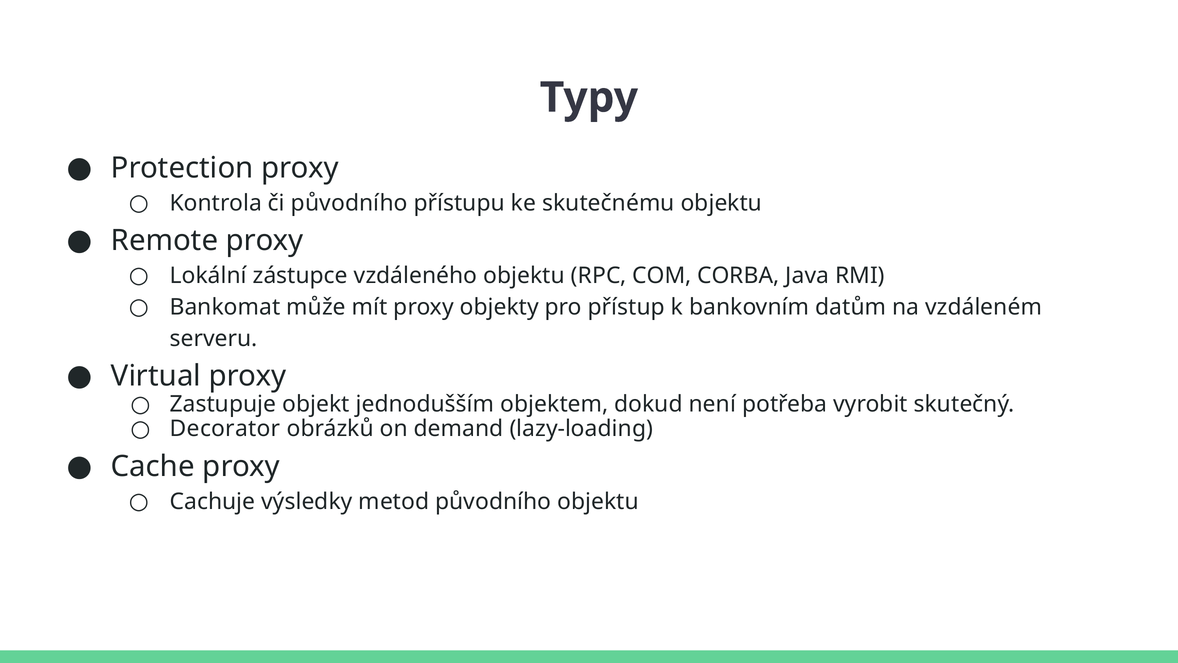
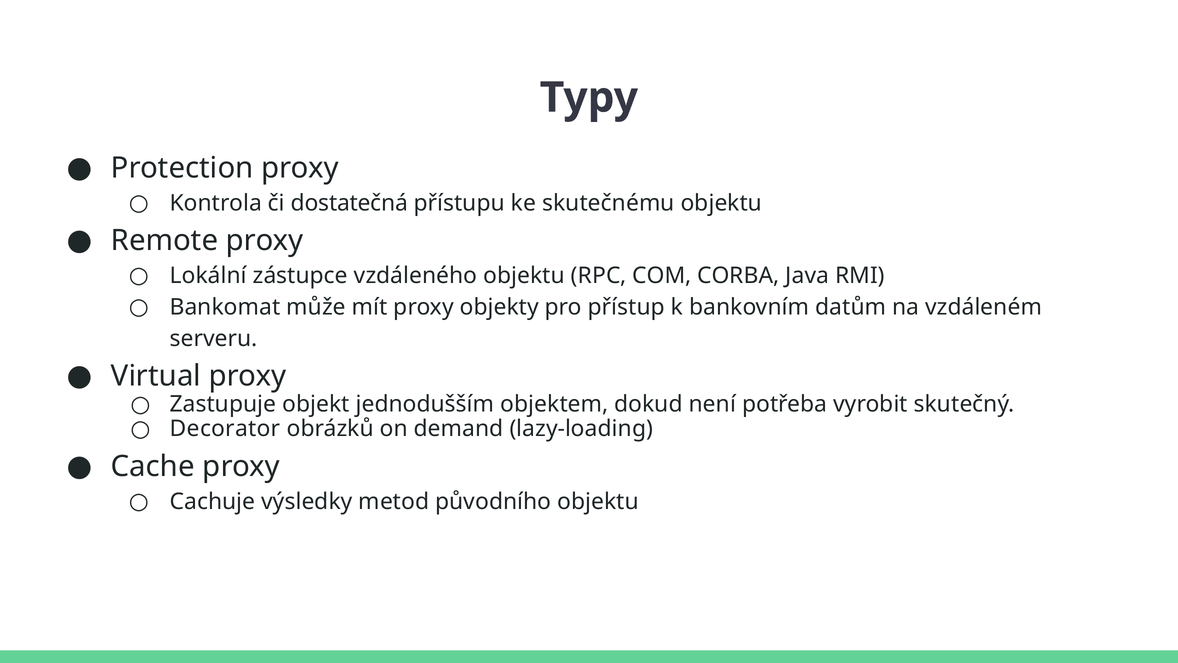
či původního: původního -> dostatečná (349, 203)
